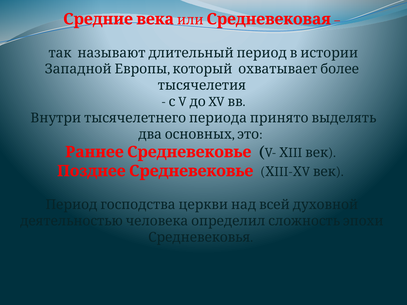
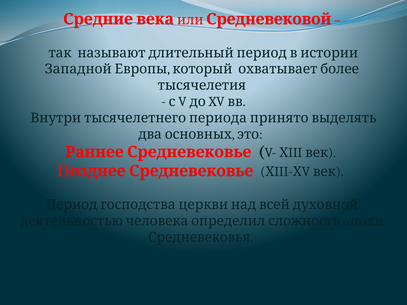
Средневековая: Средневековая -> Средневековой (269, 19)
